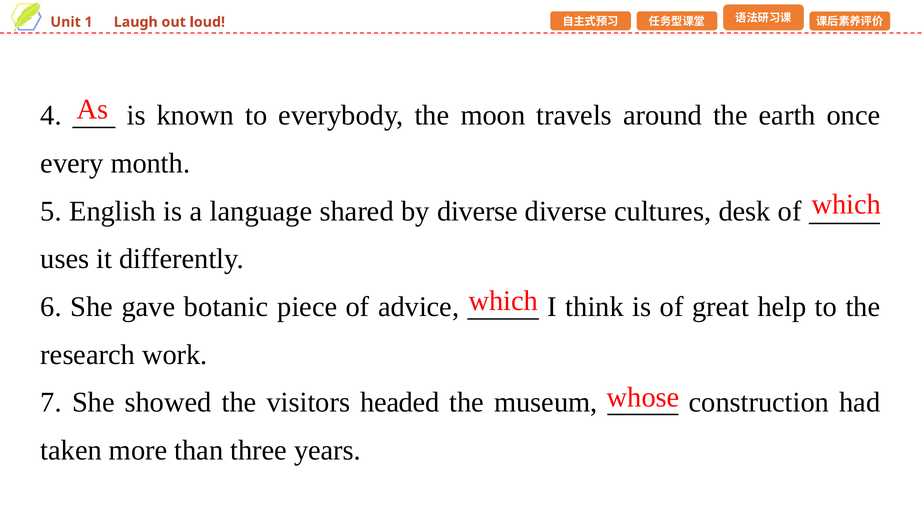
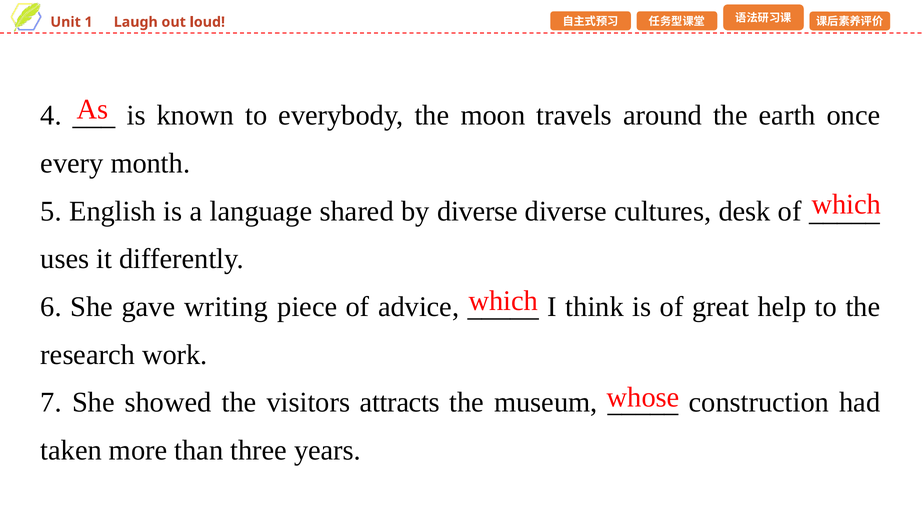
botanic: botanic -> writing (226, 307)
headed: headed -> attracts (400, 402)
